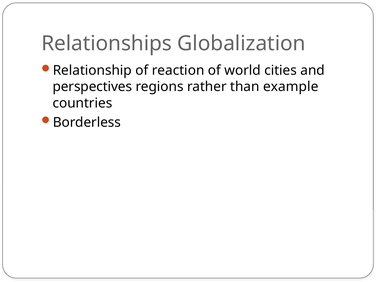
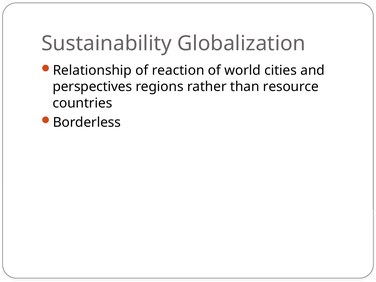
Relationships: Relationships -> Sustainability (107, 43)
example: example -> resource (291, 87)
